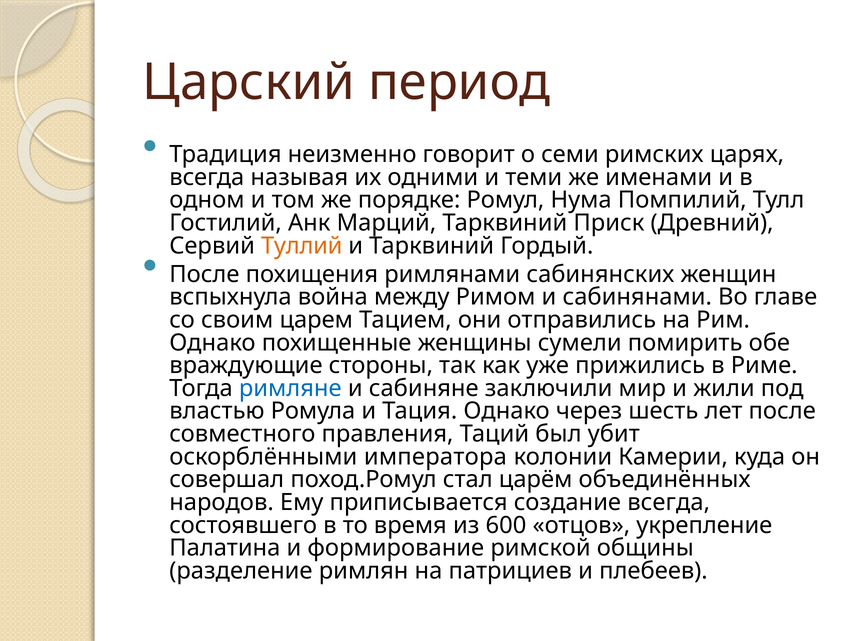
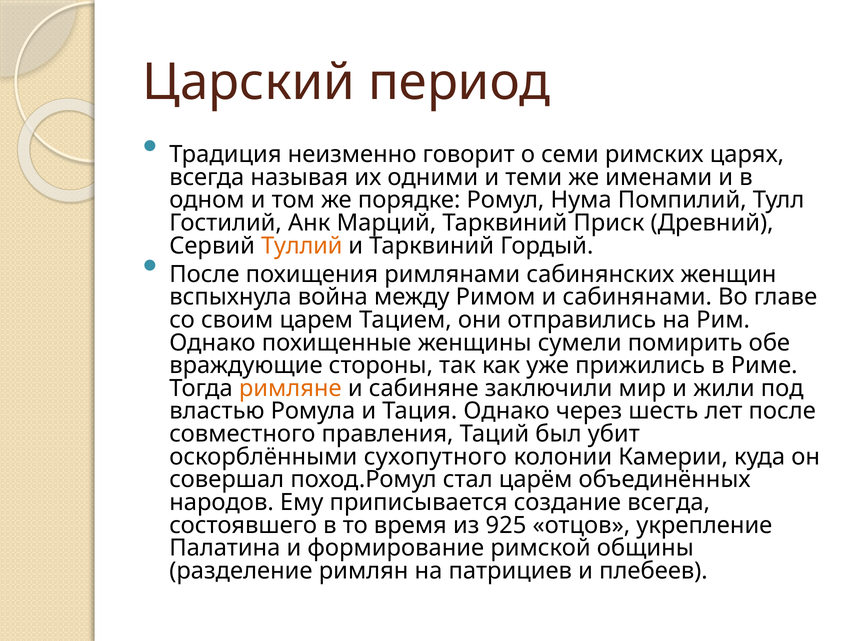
римляне colour: blue -> orange (290, 388)
императора: императора -> сухопутного (435, 456)
600: 600 -> 925 (506, 525)
